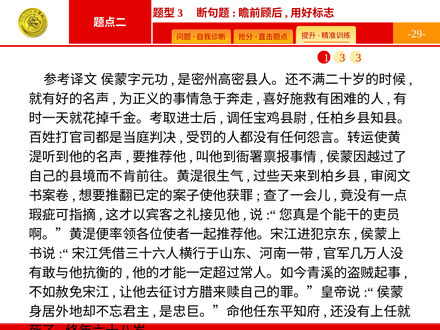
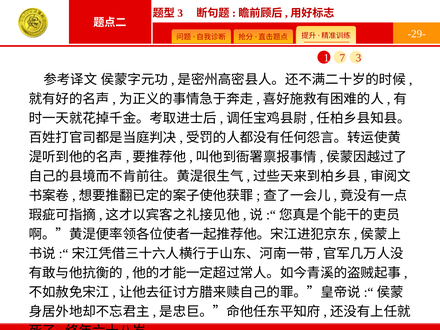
1 3: 3 -> 7 (342, 58)
